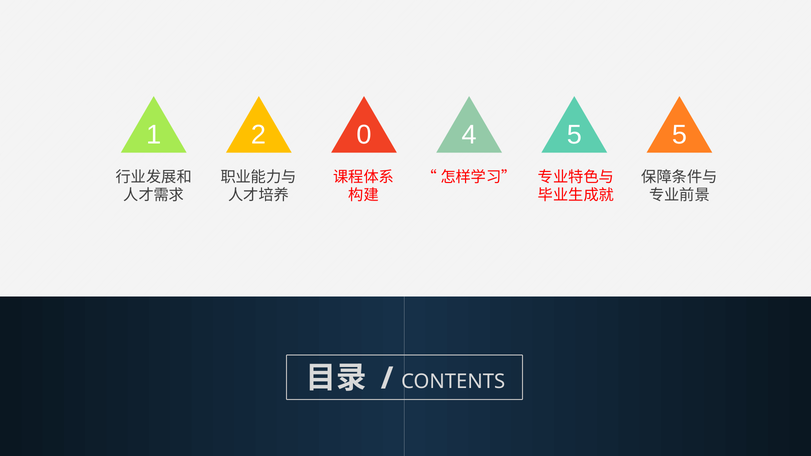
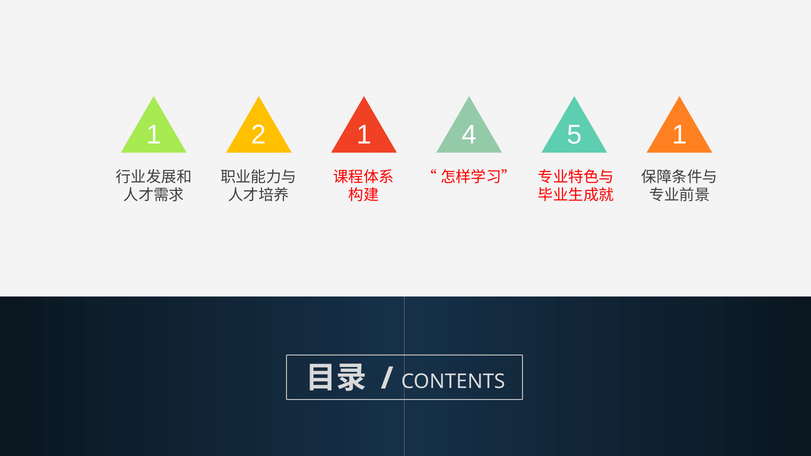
2 0: 0 -> 1 (364, 135)
5 5: 5 -> 1 (679, 135)
